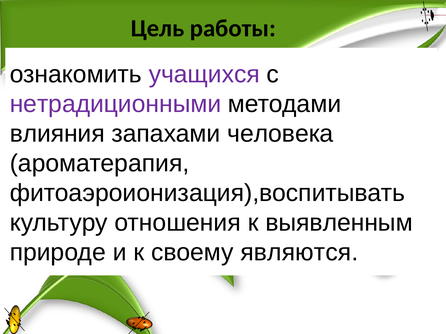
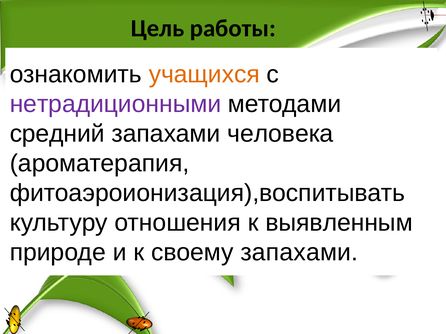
учащихся colour: purple -> orange (204, 74)
влияния: влияния -> средний (57, 134)
своему являются: являются -> запахами (299, 253)
